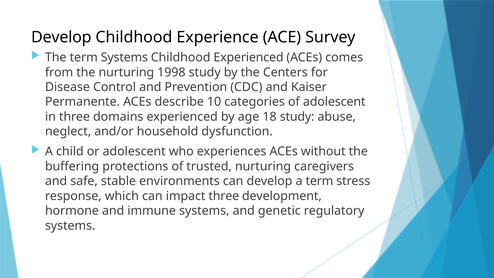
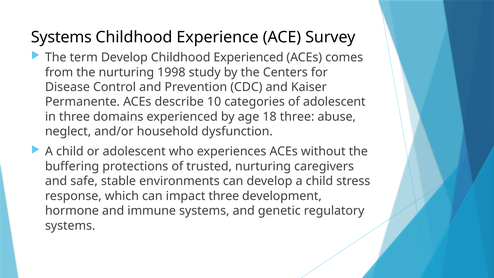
Develop: Develop -> Systems (61, 37)
term Systems: Systems -> Develop (124, 57)
18 study: study -> three (297, 117)
develop a term: term -> child (319, 181)
